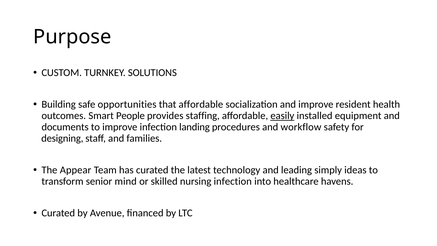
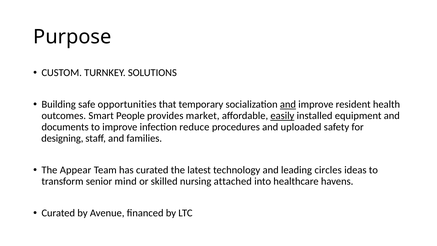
that affordable: affordable -> temporary (201, 104)
and underline: none -> present (288, 104)
staffing: staffing -> market (203, 116)
landing: landing -> reduce (194, 127)
workflow: workflow -> uploaded (301, 127)
simply: simply -> circles (328, 170)
nursing infection: infection -> attached (233, 181)
